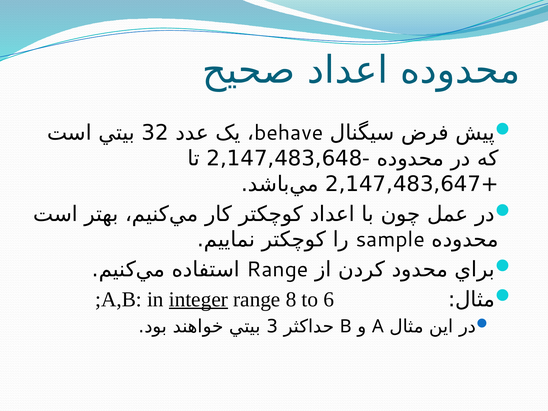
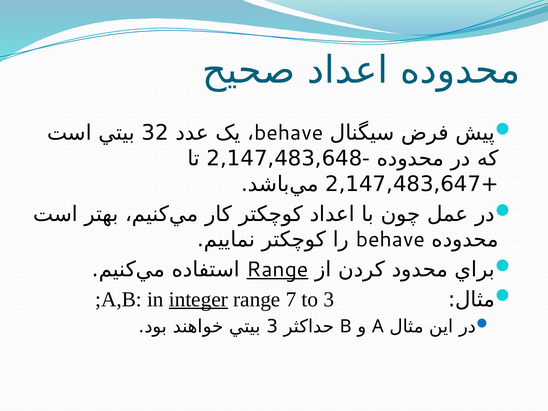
sample: sample -> behave (390, 240)
Range underline: none -> present (277, 269)
8: 8 -> 7 (291, 299)
to 6: 6 -> 3 (329, 299)
